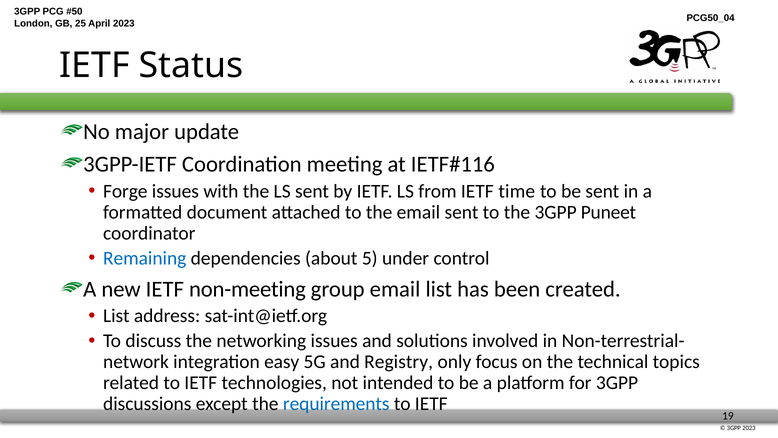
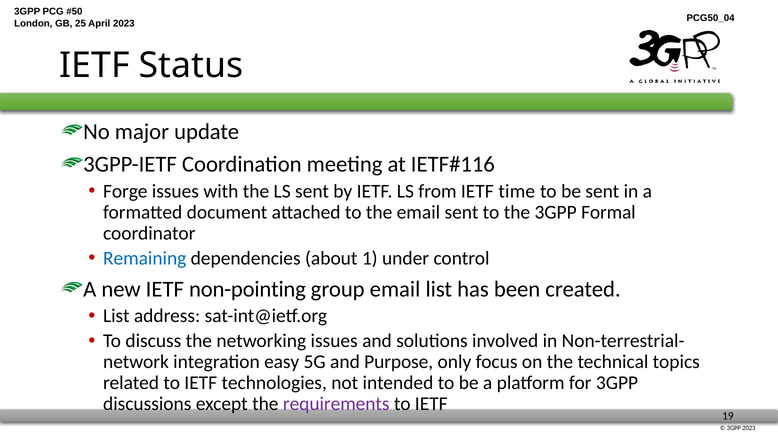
Puneet: Puneet -> Formal (608, 212)
5: 5 -> 1 (370, 258)
non-meeting: non-meeting -> non-pointing (247, 289)
Registry: Registry -> Purpose (399, 362)
requirements colour: blue -> purple (336, 404)
